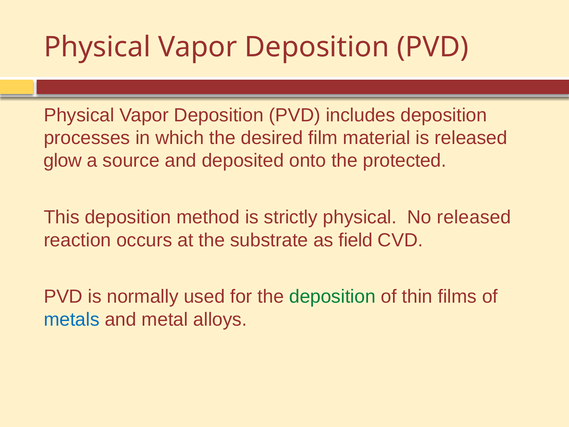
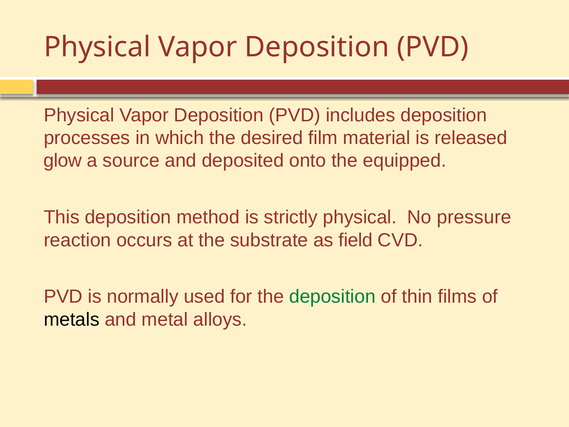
protected: protected -> equipped (405, 161)
No released: released -> pressure (474, 217)
metals colour: blue -> black (72, 319)
